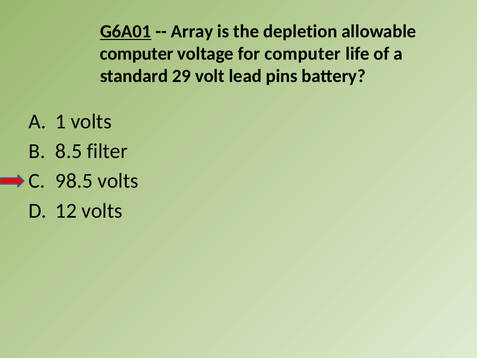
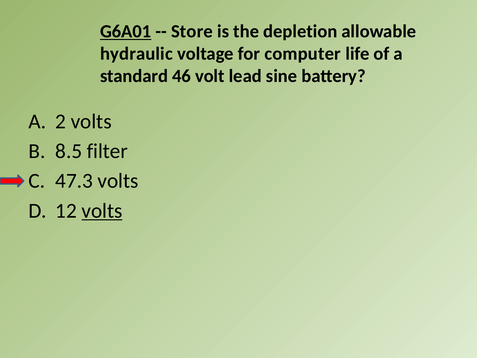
Array: Array -> Store (192, 31)
computer: computer -> hydraulic (136, 54)
29: 29 -> 46 (182, 76)
pins: pins -> sine (282, 76)
1: 1 -> 2 (61, 121)
98.5: 98.5 -> 47.3 (74, 181)
volts underline: none -> present (102, 211)
